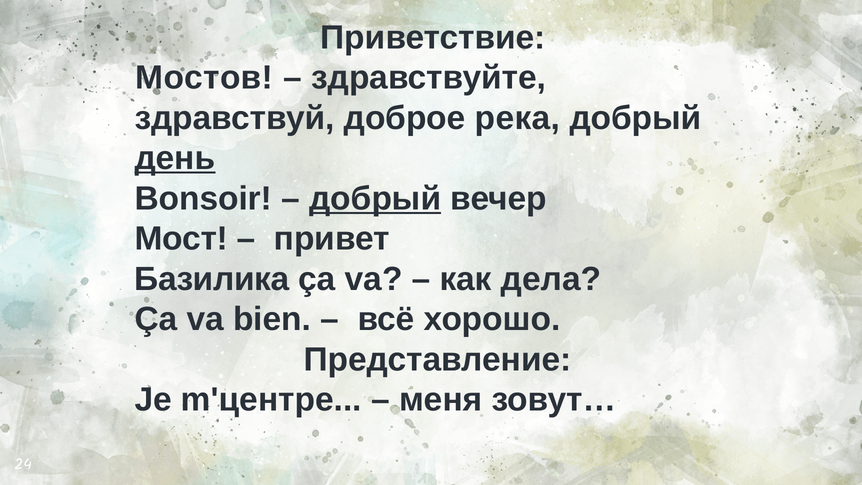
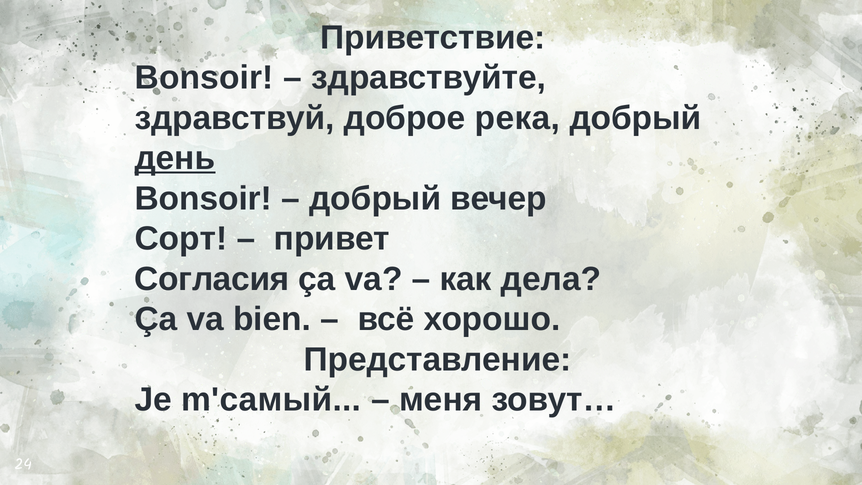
Мостов: Мостов -> Bonsoir (204, 78)
добрый underline: present -> none (375, 198)
Мост: Мост -> Сорт (181, 239)
Базилика: Базилика -> Согласия (212, 279)
m'центре: m'центре -> m'самый (271, 400)
